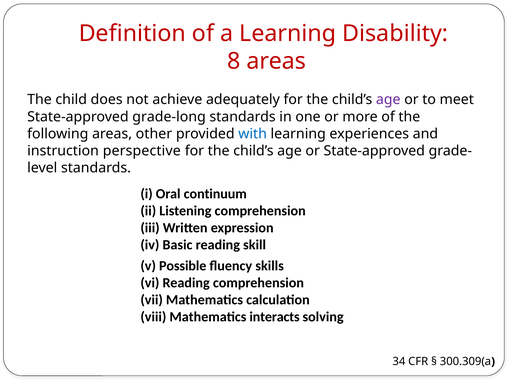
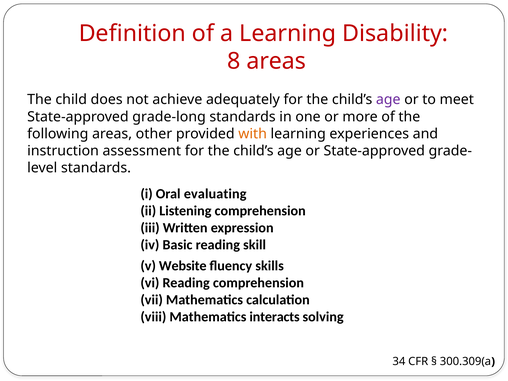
with colour: blue -> orange (253, 134)
perspective: perspective -> assessment (142, 151)
continuum: continuum -> evaluating (215, 194)
Possible: Possible -> Website (183, 266)
